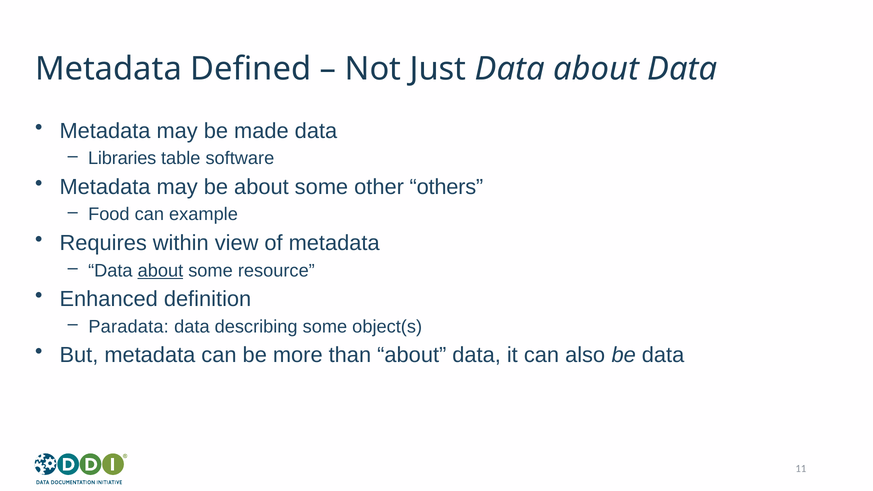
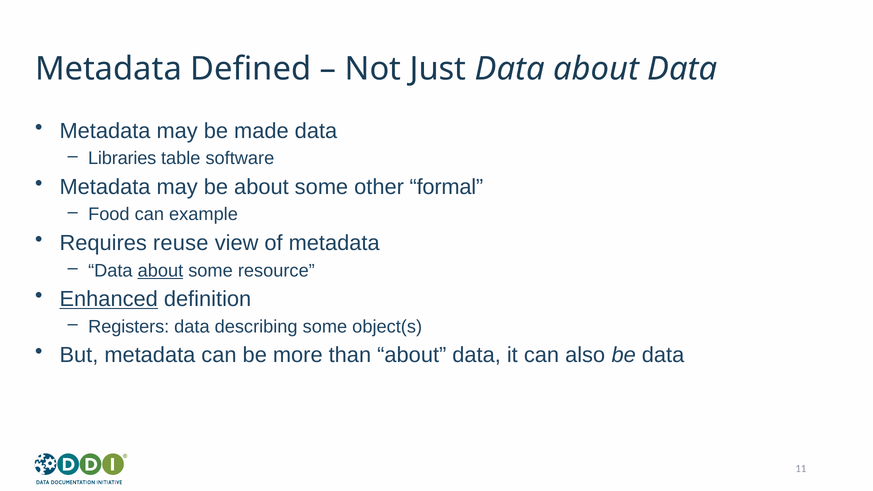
others: others -> formal (446, 187)
within: within -> reuse (181, 243)
Enhanced underline: none -> present (109, 299)
Paradata: Paradata -> Registers (129, 327)
